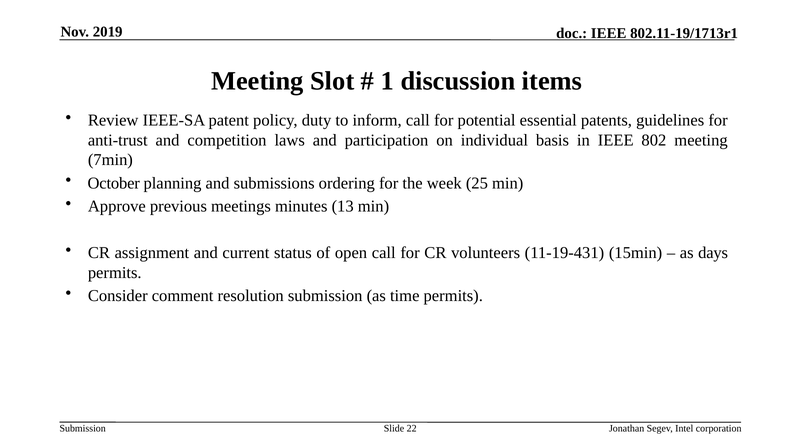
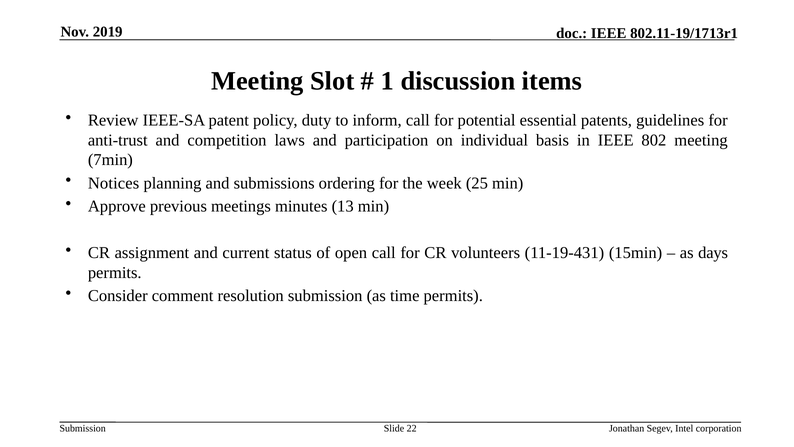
October: October -> Notices (114, 183)
